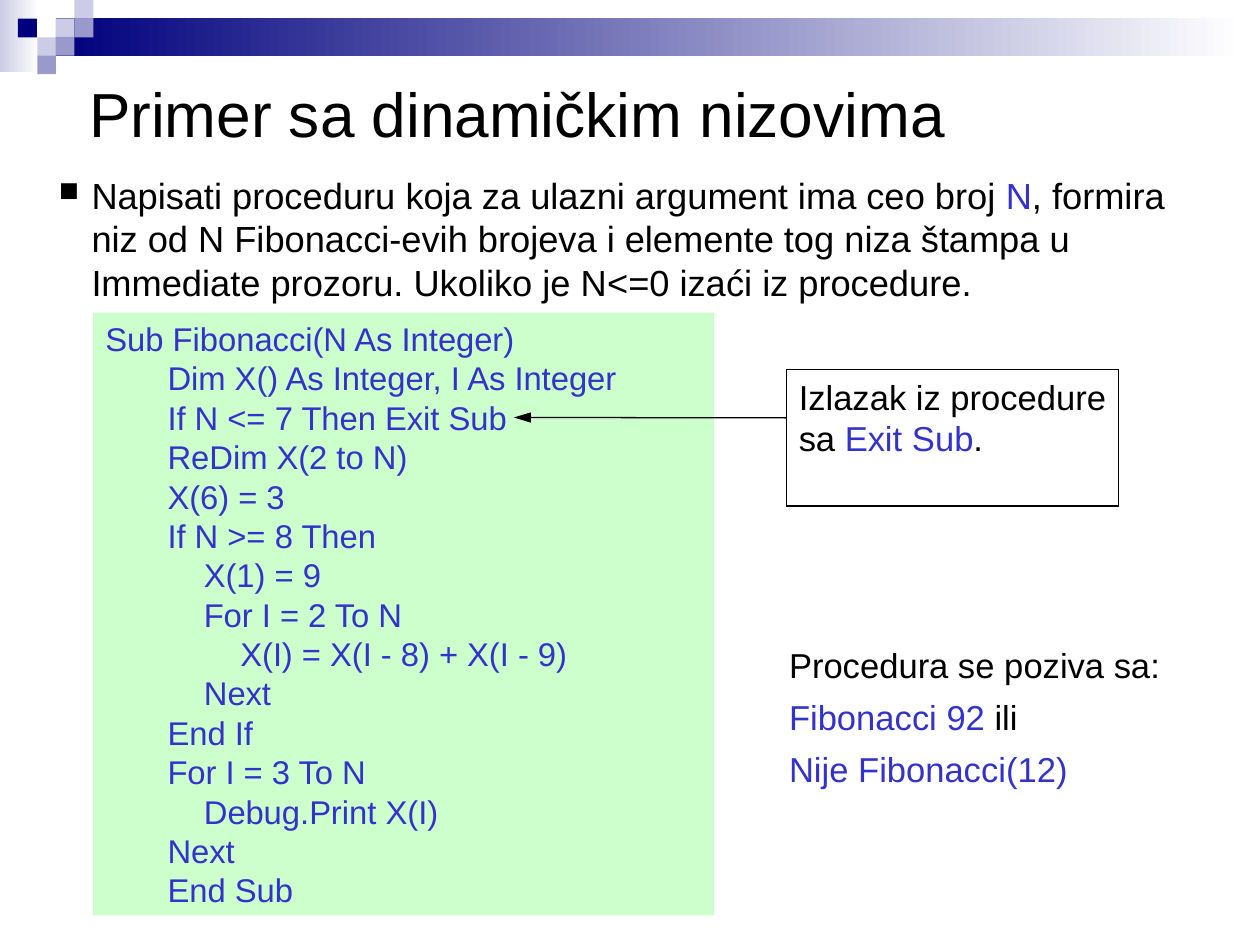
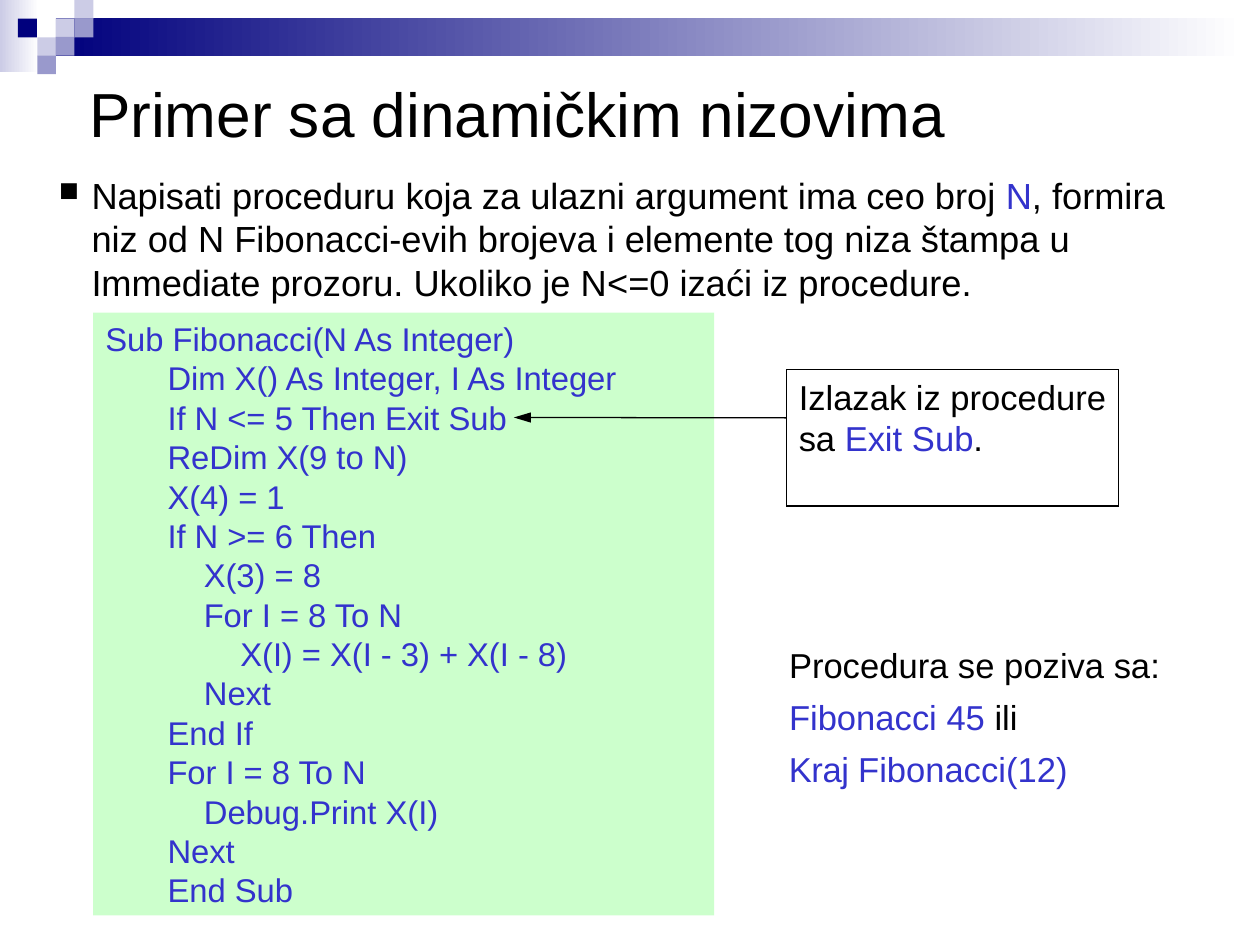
7: 7 -> 5 (284, 419)
X(2: X(2 -> X(9 (302, 458)
X(6: X(6 -> X(4 (198, 498)
3: 3 -> 1 (276, 498)
8: 8 -> 6 (284, 537)
X(1: X(1 -> X(3 (235, 577)
9: 9 -> 8 (312, 577)
2: 2 -> 8 (317, 616)
8: 8 -> 3 (415, 655)
9: 9 -> 8 (553, 655)
92: 92 -> 45 (966, 718)
Nije: Nije -> Kraj (819, 770)
3: 3 -> 8 (281, 773)
